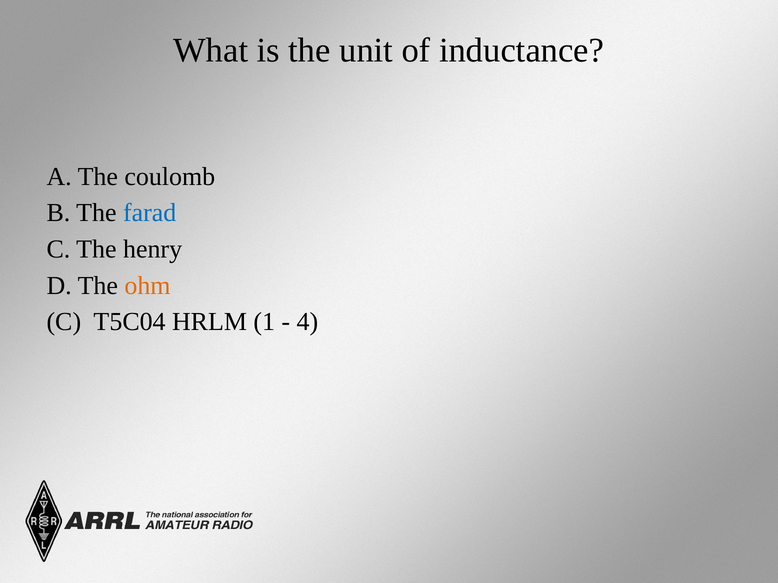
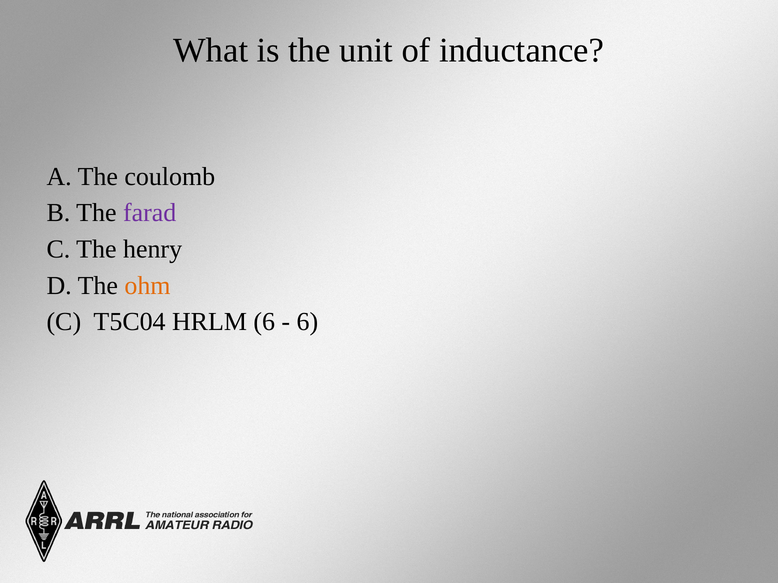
farad colour: blue -> purple (150, 213)
HRLM 1: 1 -> 6 (264, 322)
4: 4 -> 6 (307, 322)
